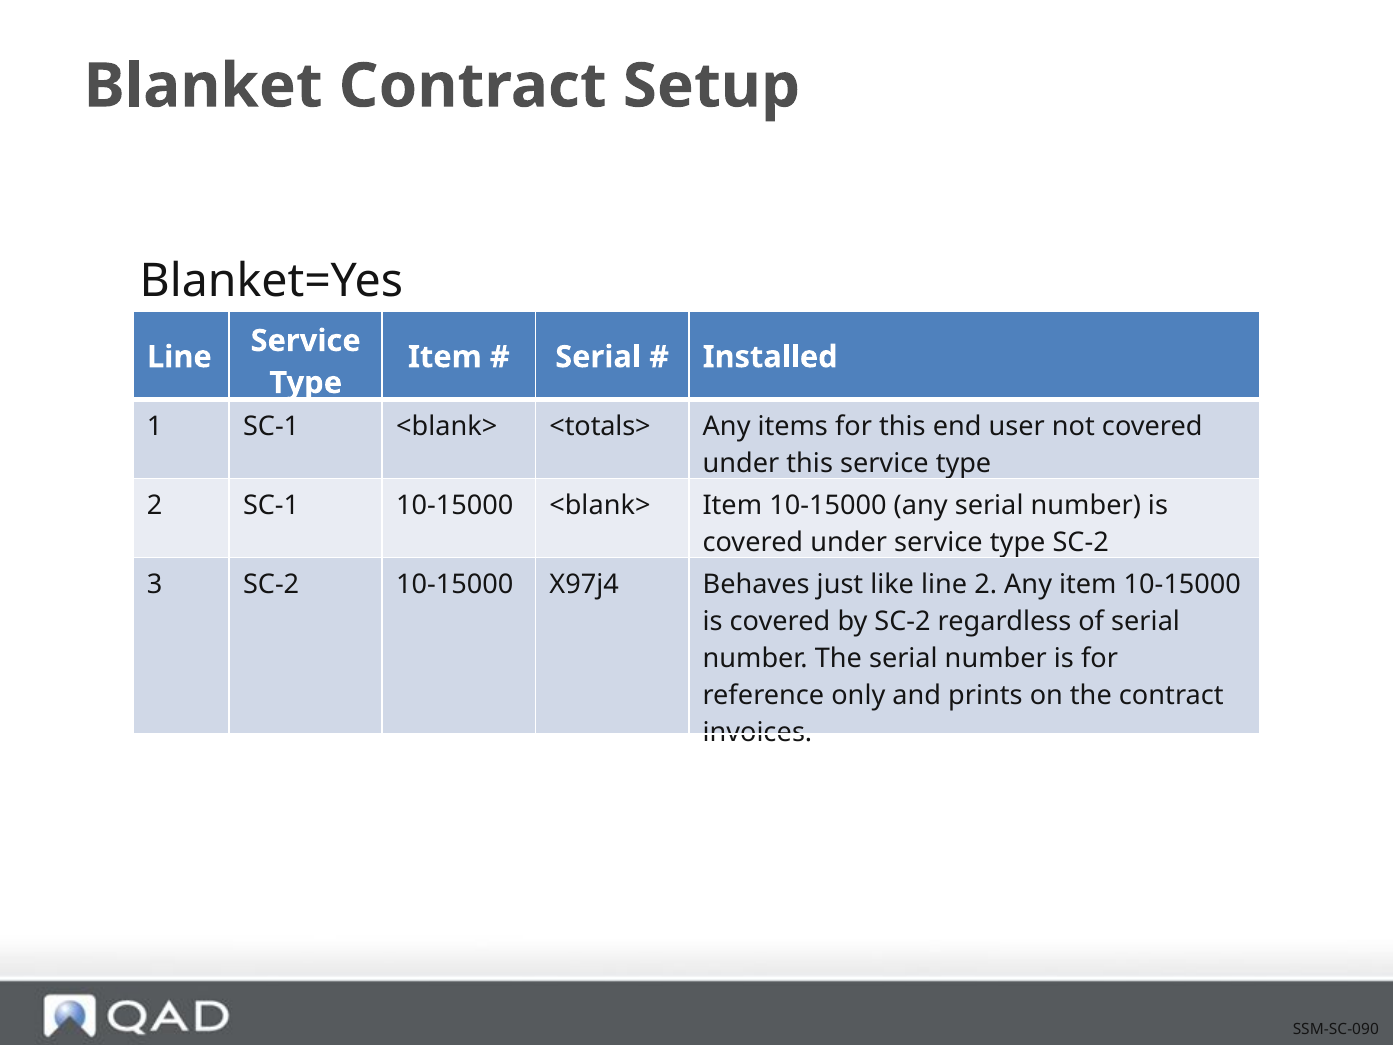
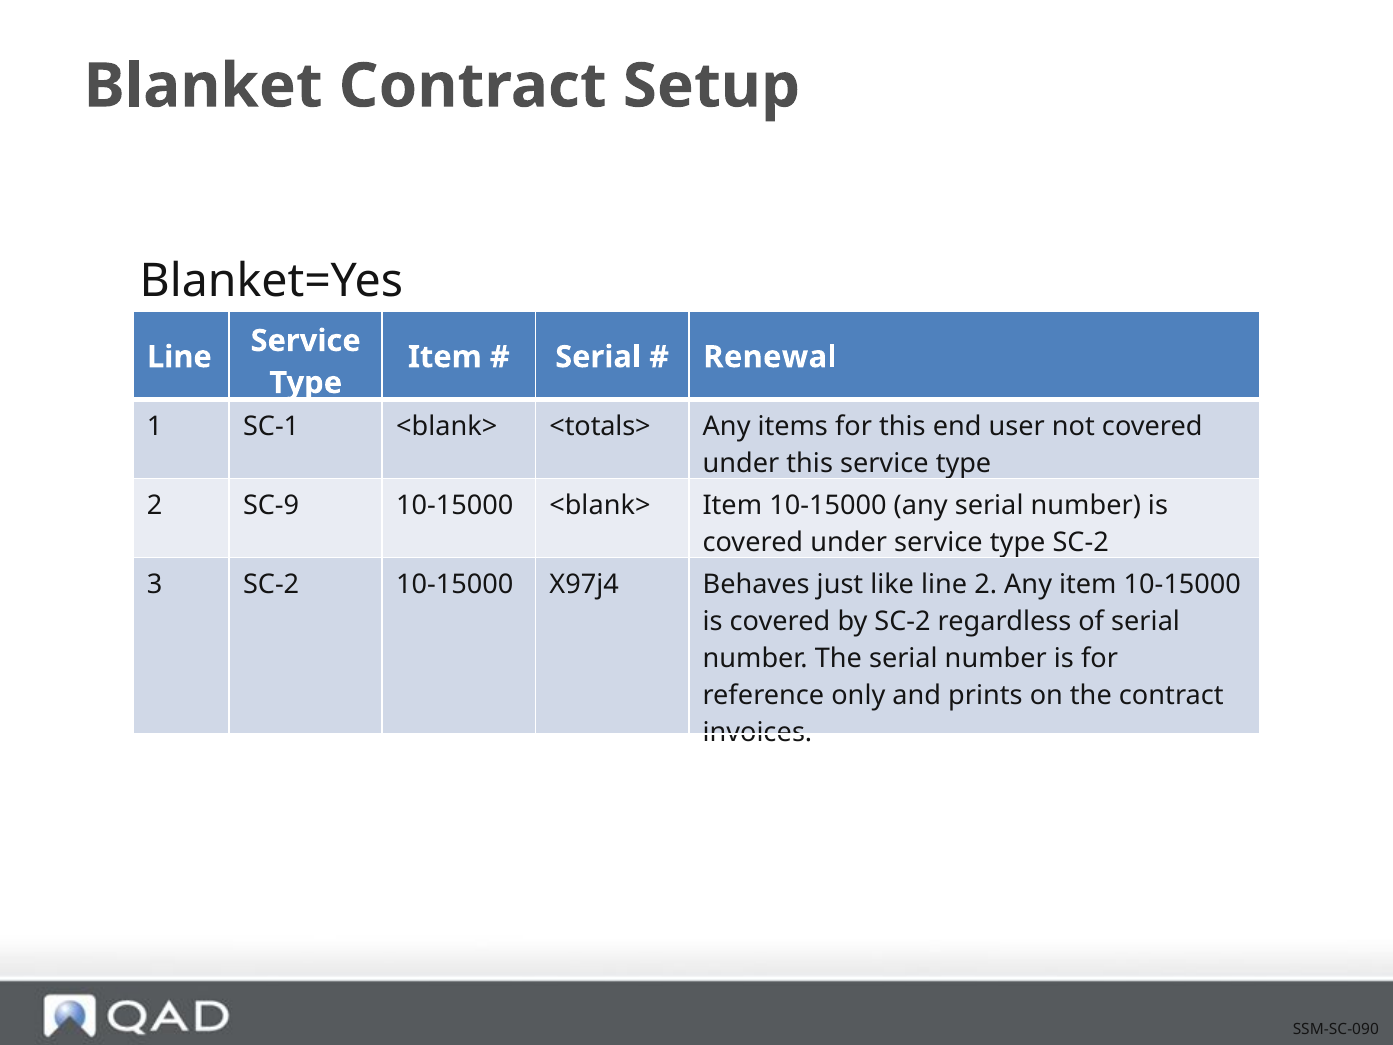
Installed: Installed -> Renewal (770, 357)
2 SC-1: SC-1 -> SC-9 (271, 505)
